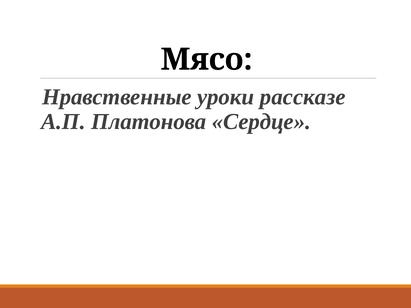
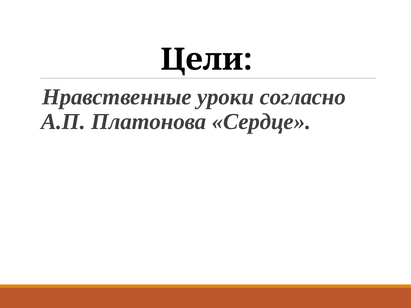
Мясо: Мясо -> Цели (206, 60)
рассказе: рассказе -> согласно (303, 97)
